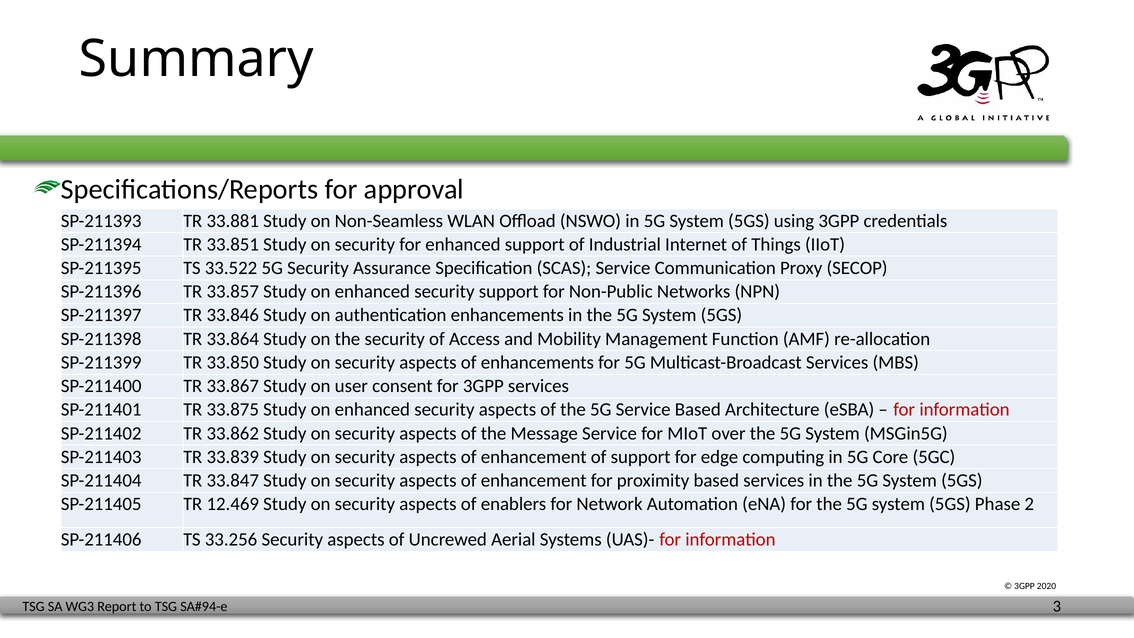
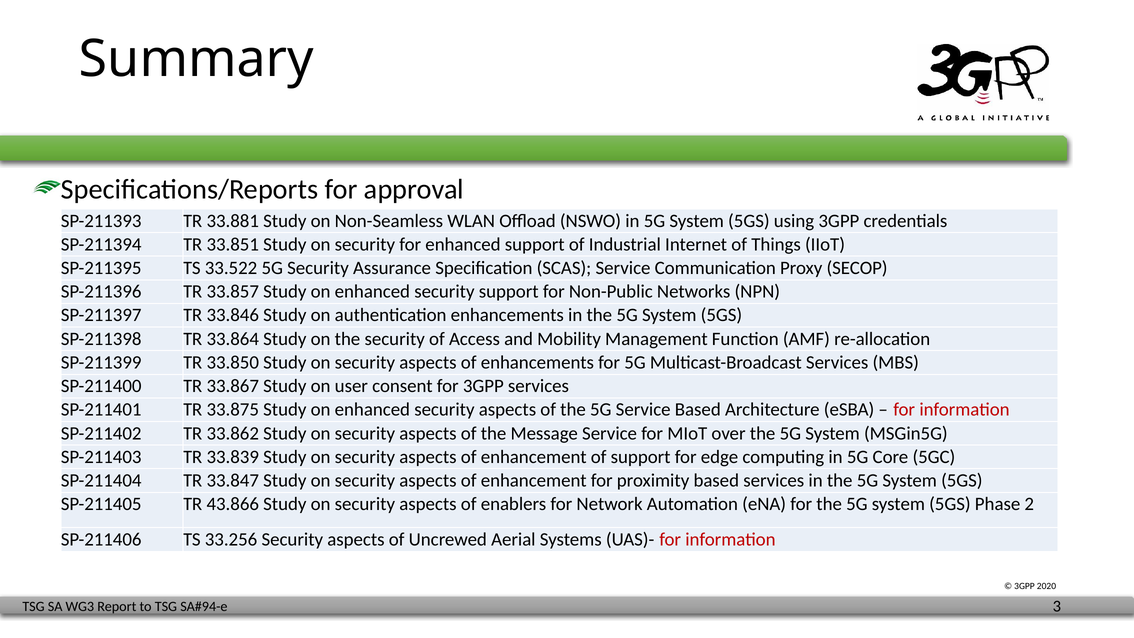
12.469: 12.469 -> 43.866 (233, 504)
